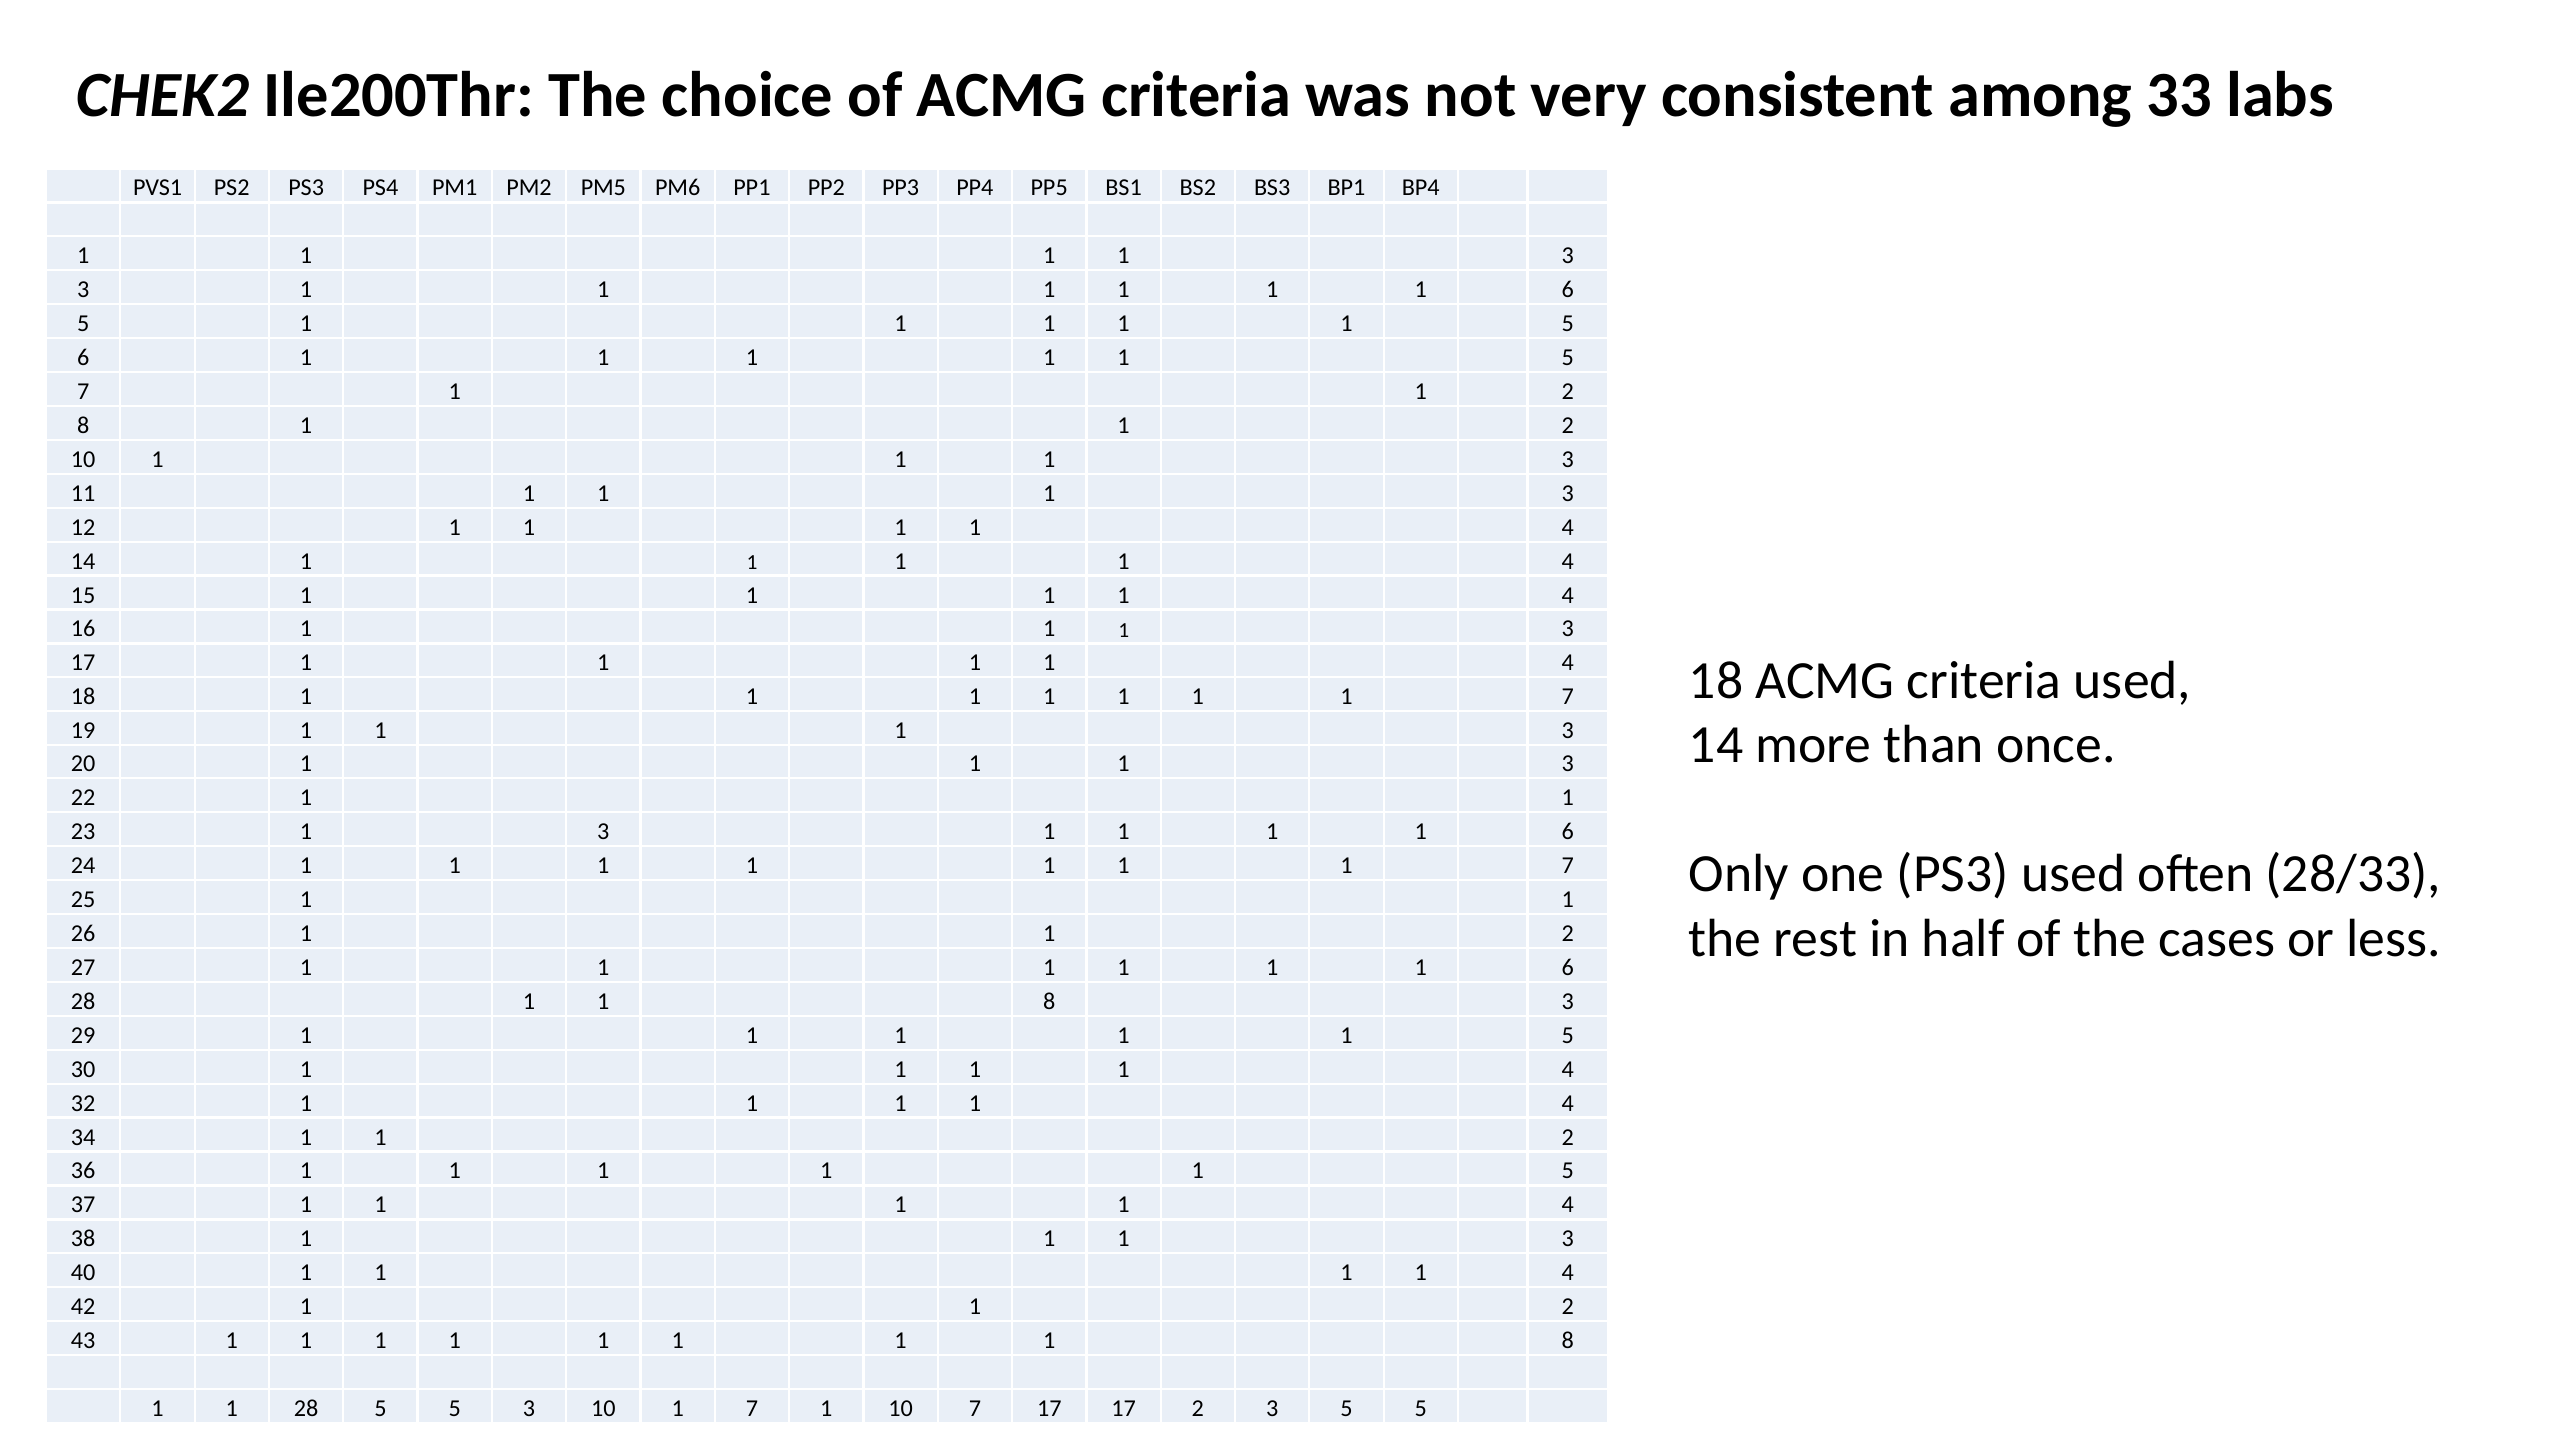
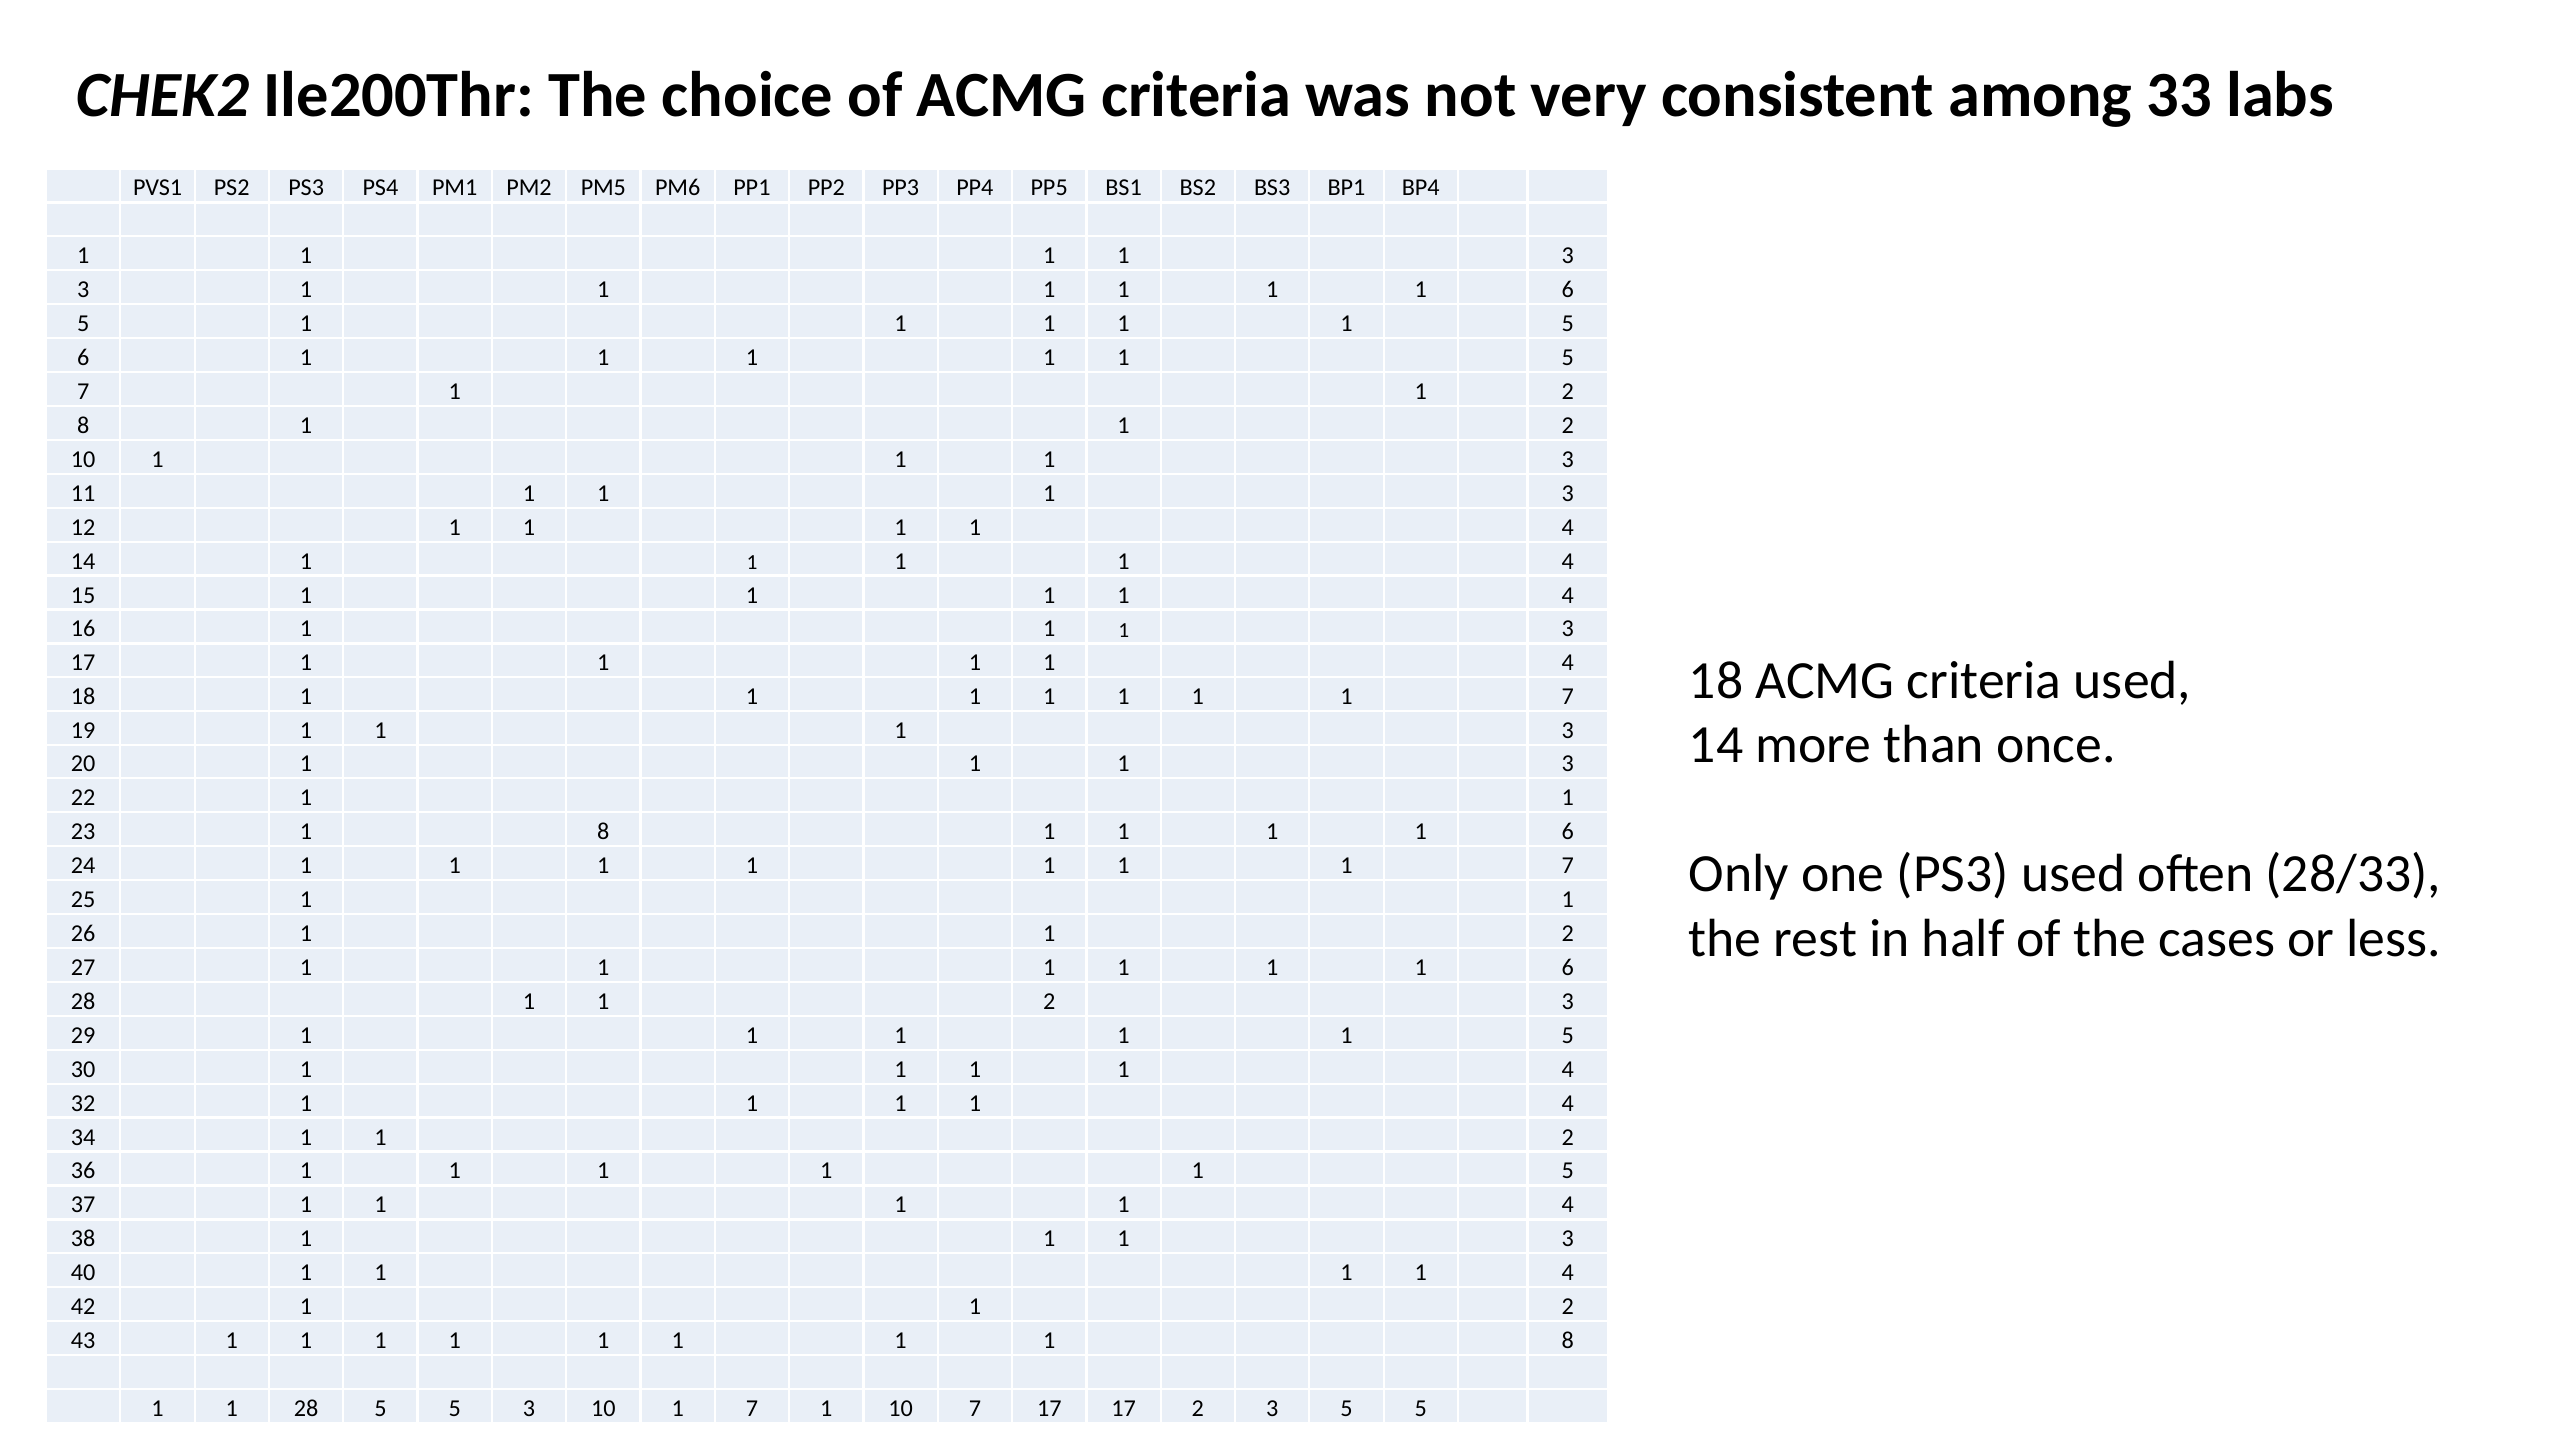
23 1 3: 3 -> 8 (603, 832)
28 1 1 8: 8 -> 2 (1049, 1001)
